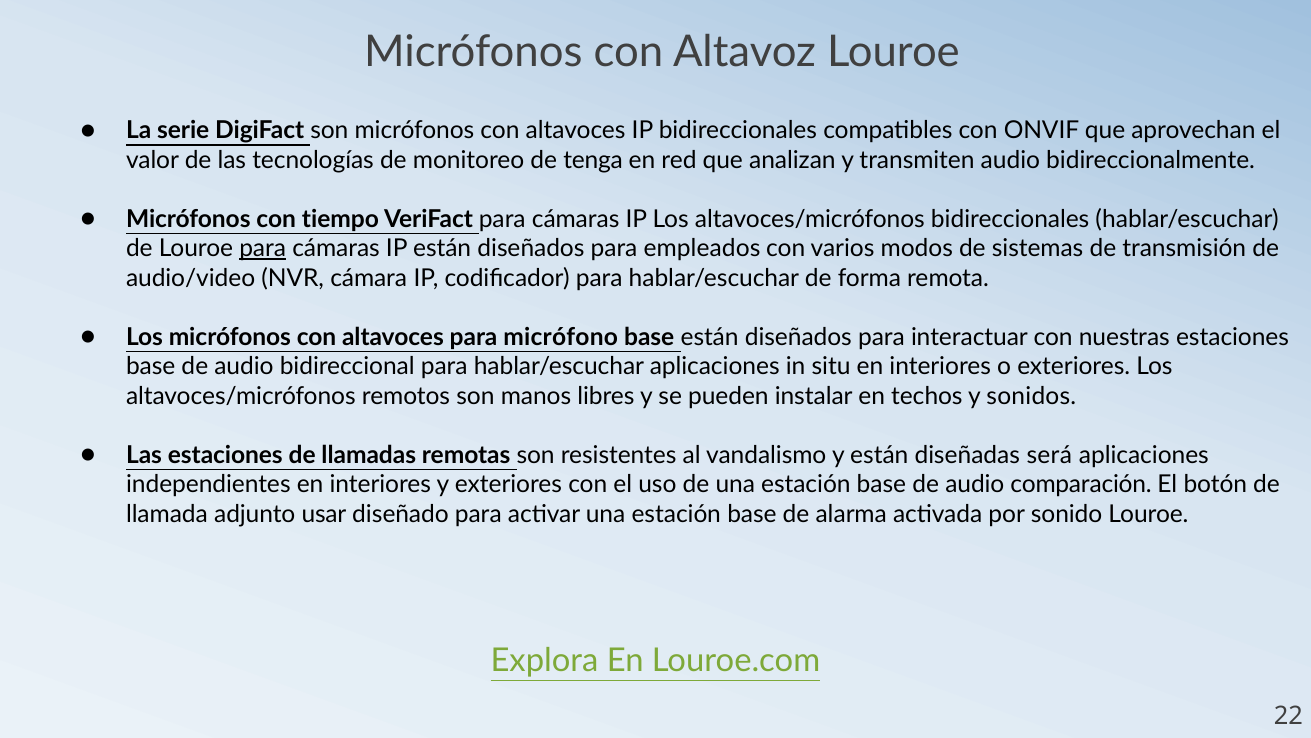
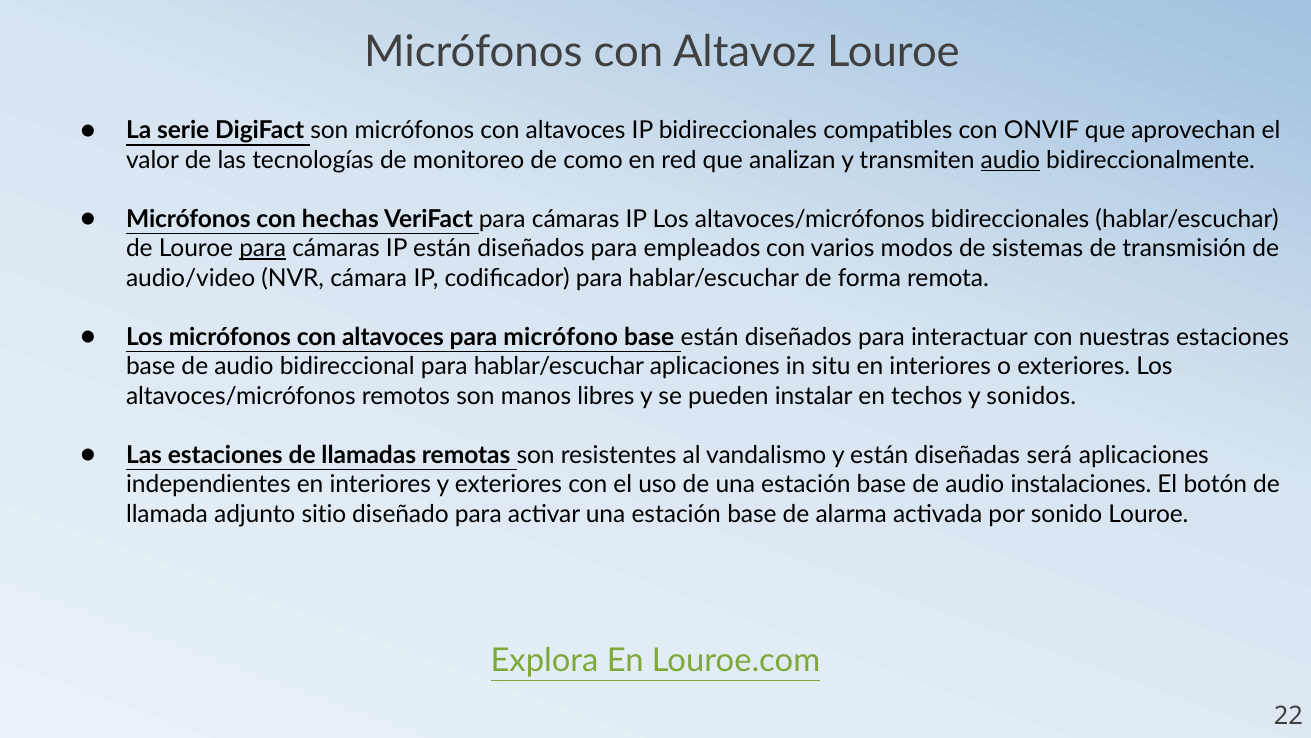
tenga: tenga -> como (593, 160)
audio underline: none -> present (1010, 160)
tiempo: tiempo -> hechas (340, 219)
comparación: comparación -> instalaciones (1081, 484)
usar: usar -> sitio (324, 514)
